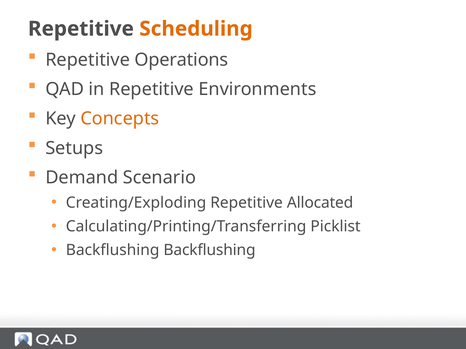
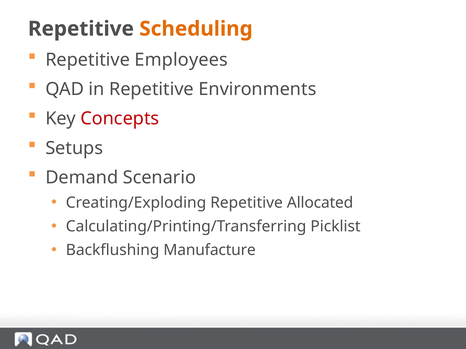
Operations: Operations -> Employees (181, 60)
Concepts colour: orange -> red (120, 119)
Backflushing Backflushing: Backflushing -> Manufacture (210, 251)
